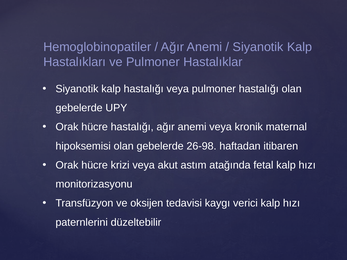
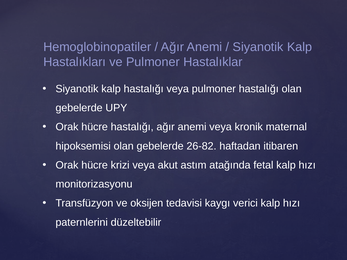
26-98: 26-98 -> 26-82 (202, 146)
